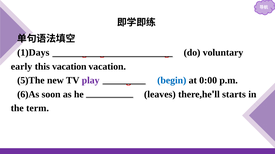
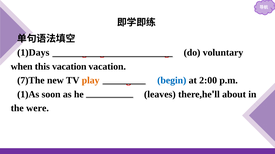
early: early -> when (22, 67)
5)The: 5)The -> 7)The (31, 81)
play colour: purple -> orange (91, 81)
0:00: 0:00 -> 2:00 (208, 81)
6)As: 6)As -> 1)As (28, 95)
starts: starts -> about (234, 95)
term: term -> were (38, 109)
